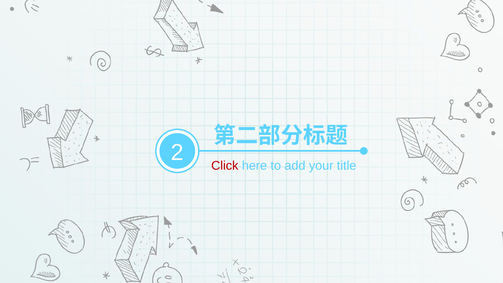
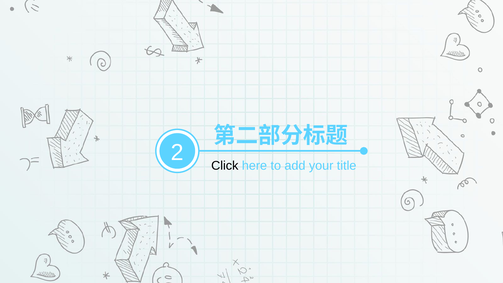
Click colour: red -> black (225, 166)
